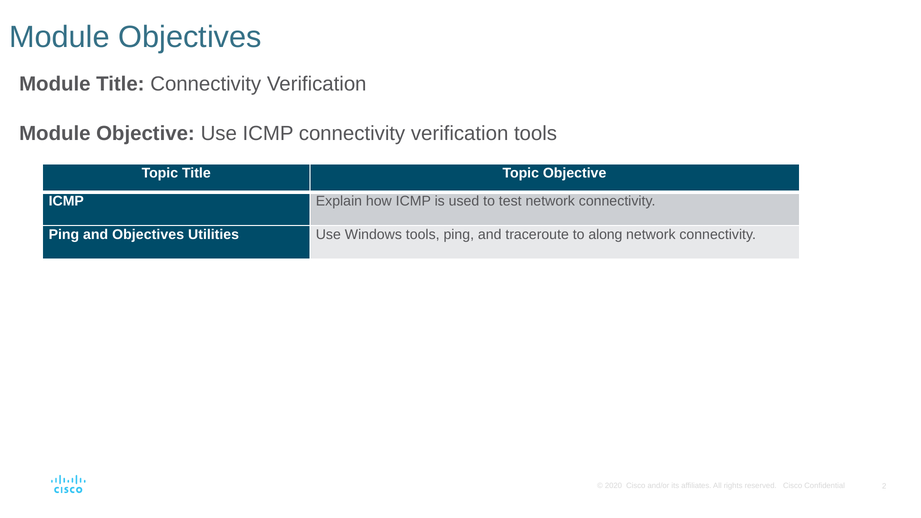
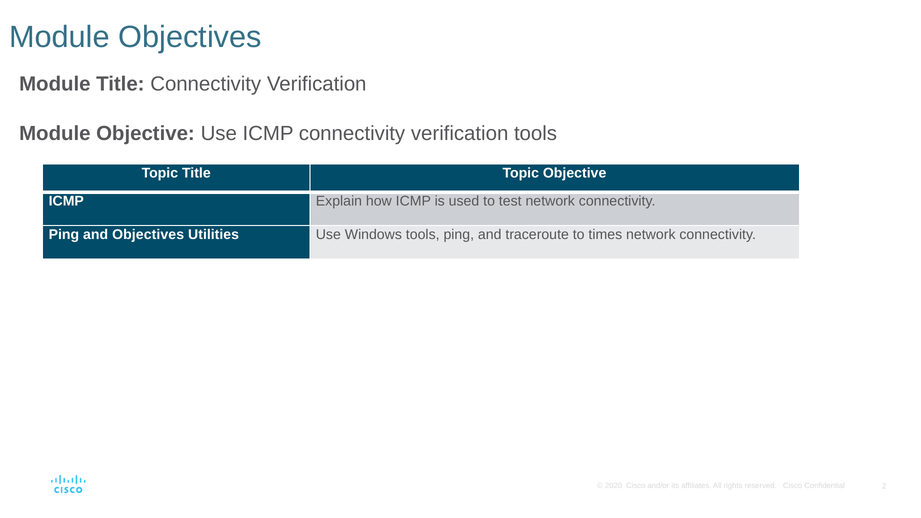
along: along -> times (605, 235)
